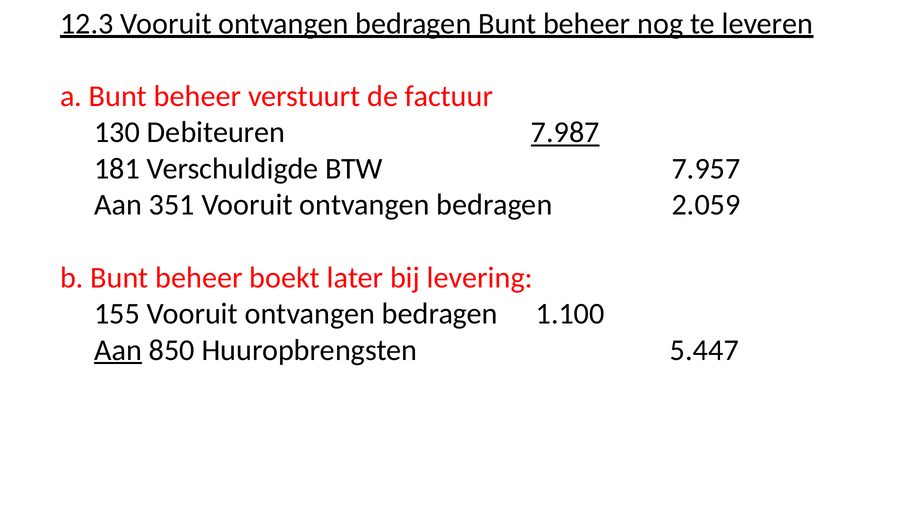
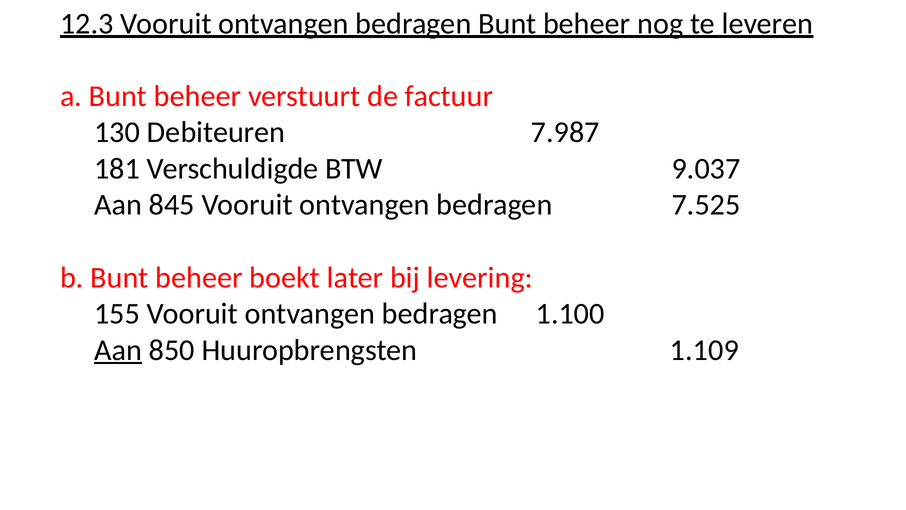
7.987 underline: present -> none (565, 132)
7.957: 7.957 -> 9.037 (706, 169)
351: 351 -> 845 (172, 205)
2.059: 2.059 -> 7.525 (706, 205)
5.447: 5.447 -> 1.109 (704, 350)
